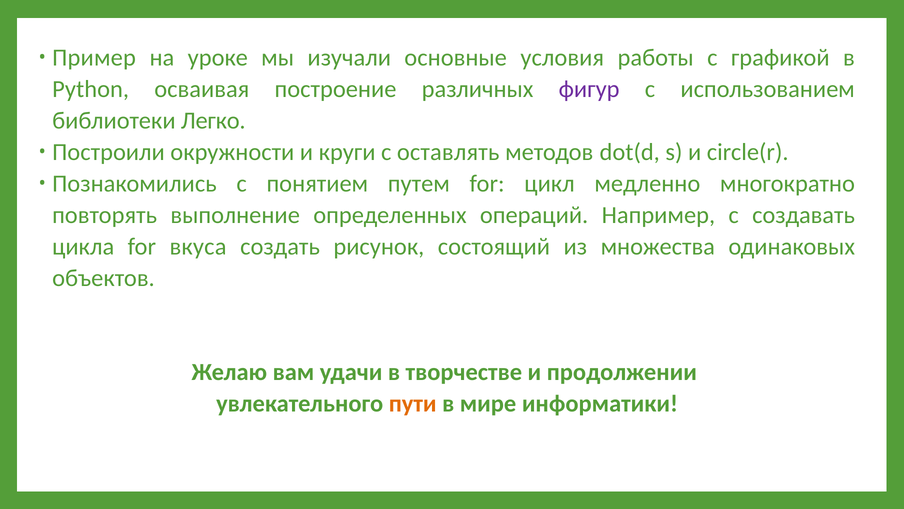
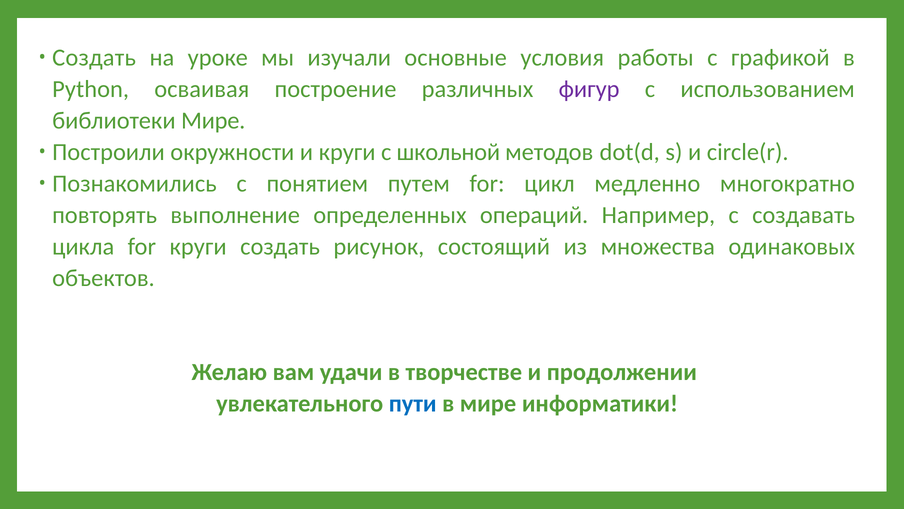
Пример: Пример -> Создать (94, 58)
библиотеки Легко: Легко -> Мире (213, 121)
оставлять: оставлять -> школьной (448, 152)
for вкуса: вкуса -> круги (198, 246)
пути colour: orange -> blue (413, 403)
